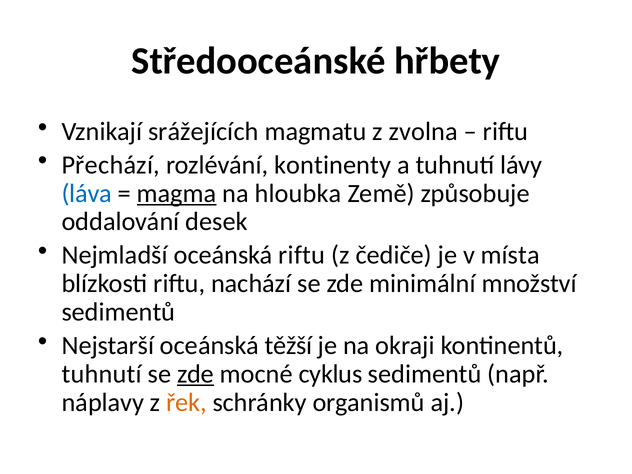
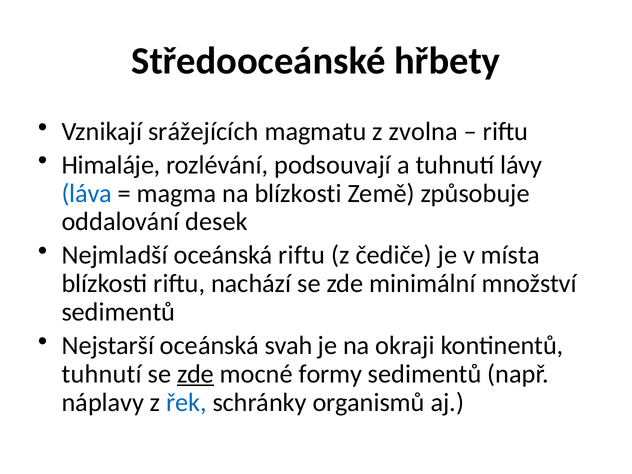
Přechází: Přechází -> Himaláje (111, 165)
kontinenty: kontinenty -> podsouvají (333, 165)
magma underline: present -> none (177, 193)
na hloubka: hloubka -> blízkosti (298, 193)
těžší: těžší -> svah (288, 346)
cyklus: cyklus -> formy (330, 374)
řek colour: orange -> blue (186, 403)
